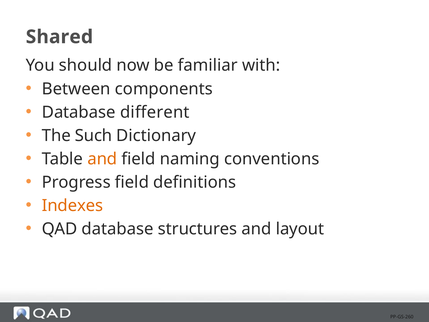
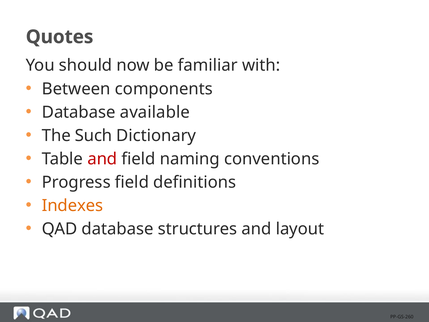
Shared: Shared -> Quotes (60, 37)
different: different -> available (155, 112)
and colour: orange -> red (102, 159)
